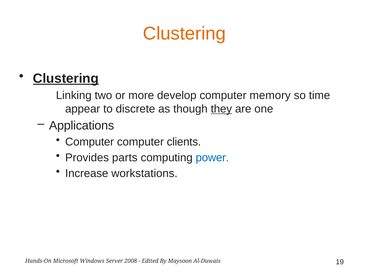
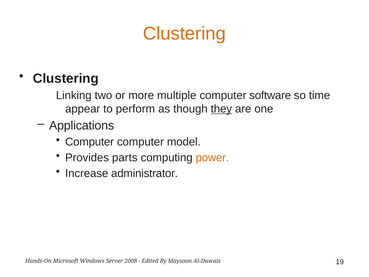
Clustering underline: present -> none (66, 78)
develop: develop -> multiple (177, 95)
memory: memory -> software (270, 95)
discrete: discrete -> perform (135, 109)
clients: clients -> model (184, 142)
power colour: blue -> orange (212, 158)
workstations: workstations -> administrator (145, 173)
